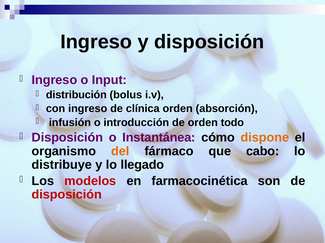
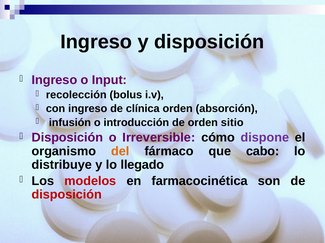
distribución: distribución -> recolección (76, 95)
todo: todo -> sitio (232, 123)
Instantánea: Instantánea -> Irreversible (159, 138)
dispone colour: orange -> purple (265, 138)
